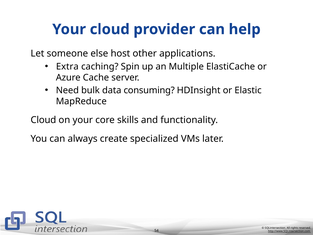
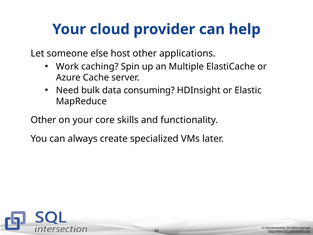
Extra: Extra -> Work (67, 66)
Cloud: Cloud -> Other (43, 120)
